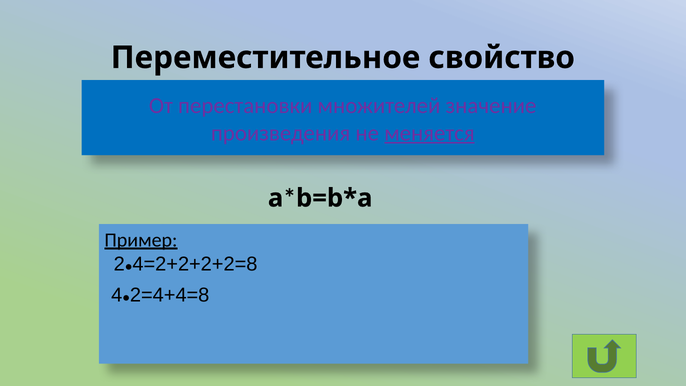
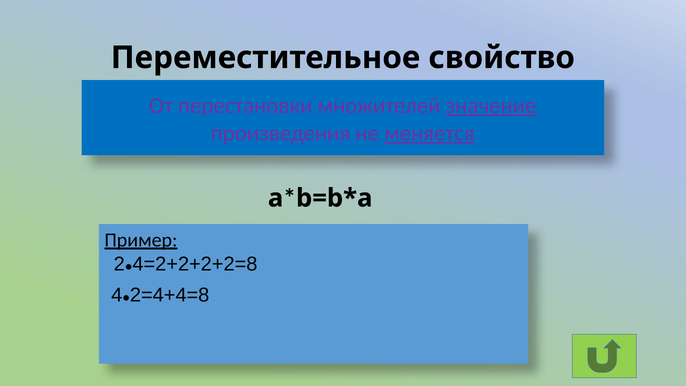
значение underline: none -> present (491, 105)
